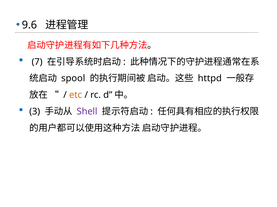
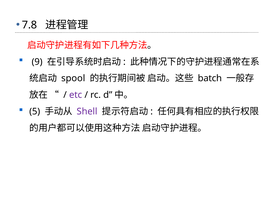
9.6: 9.6 -> 7.8 (30, 25)
7: 7 -> 9 (37, 62)
httpd: httpd -> batch (210, 79)
etc colour: orange -> purple (76, 95)
3: 3 -> 5 (35, 112)
